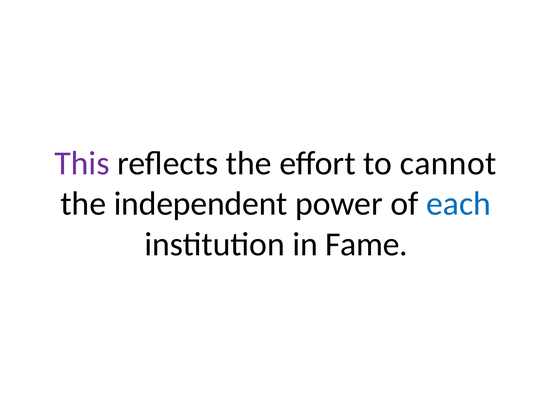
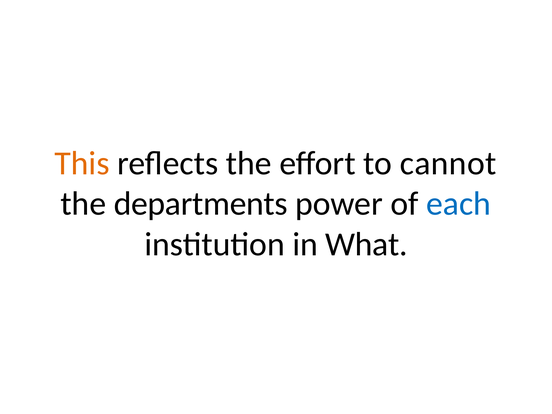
This colour: purple -> orange (82, 163)
independent: independent -> departments (201, 204)
Fame: Fame -> What (366, 244)
